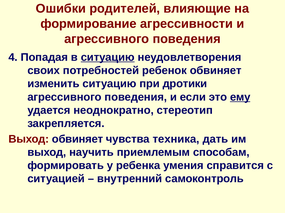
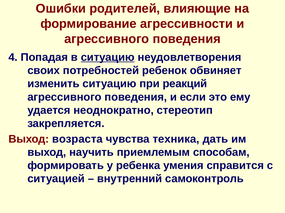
дротики: дротики -> реакций (185, 84)
ему underline: present -> none (240, 97)
Выход обвиняет: обвиняет -> возраста (77, 139)
